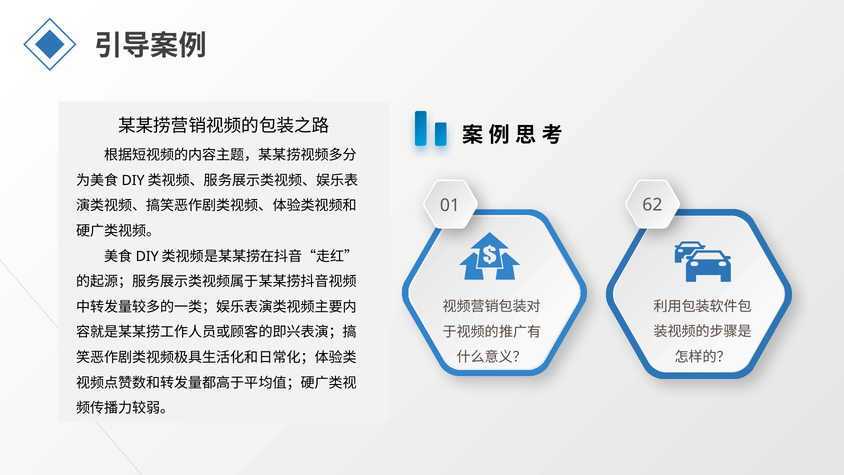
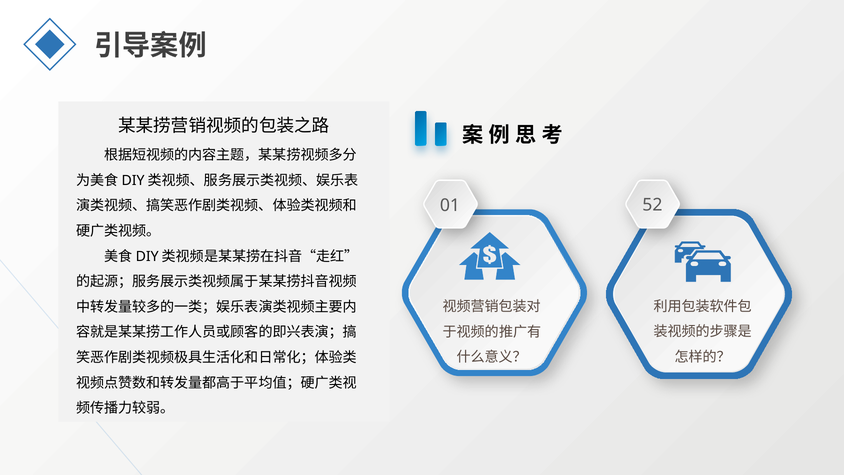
62: 62 -> 52 (652, 205)
